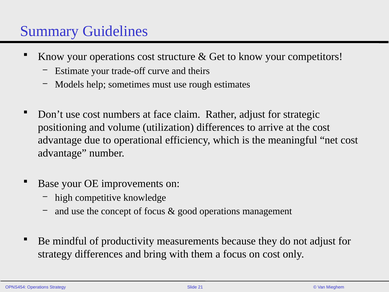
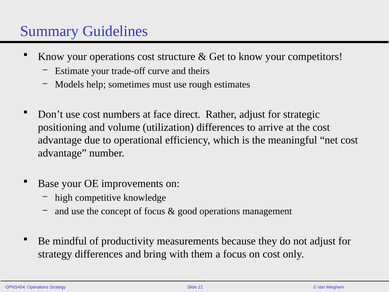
claim: claim -> direct (187, 114)
